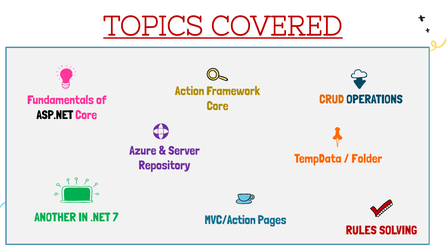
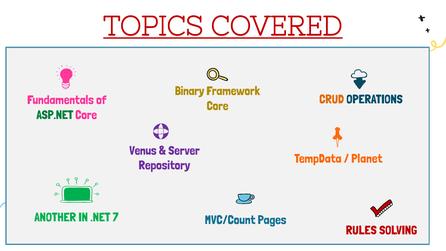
Action: Action -> Binary (190, 91)
ASP.NET colour: black -> green (55, 115)
Azure: Azure -> Venus (143, 151)
Folder: Folder -> Planet (367, 159)
MVC/Action: MVC/Action -> MVC/Count (230, 220)
